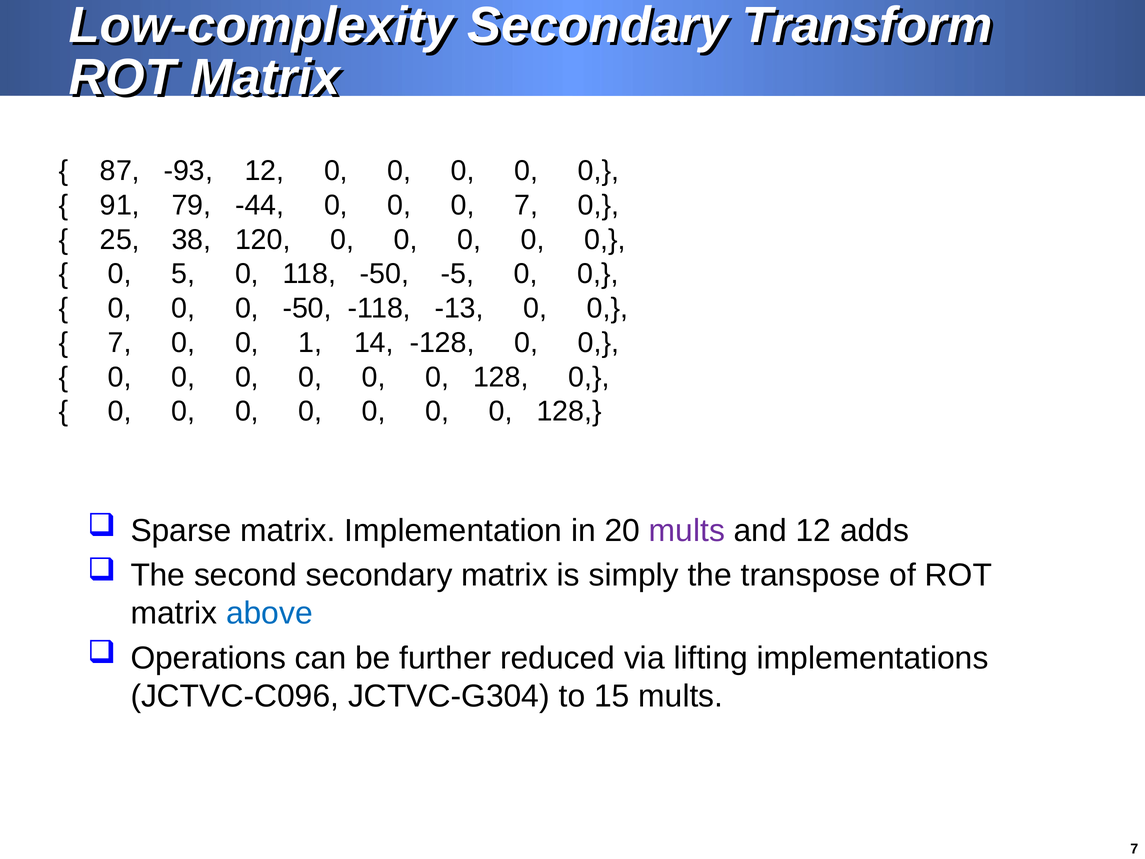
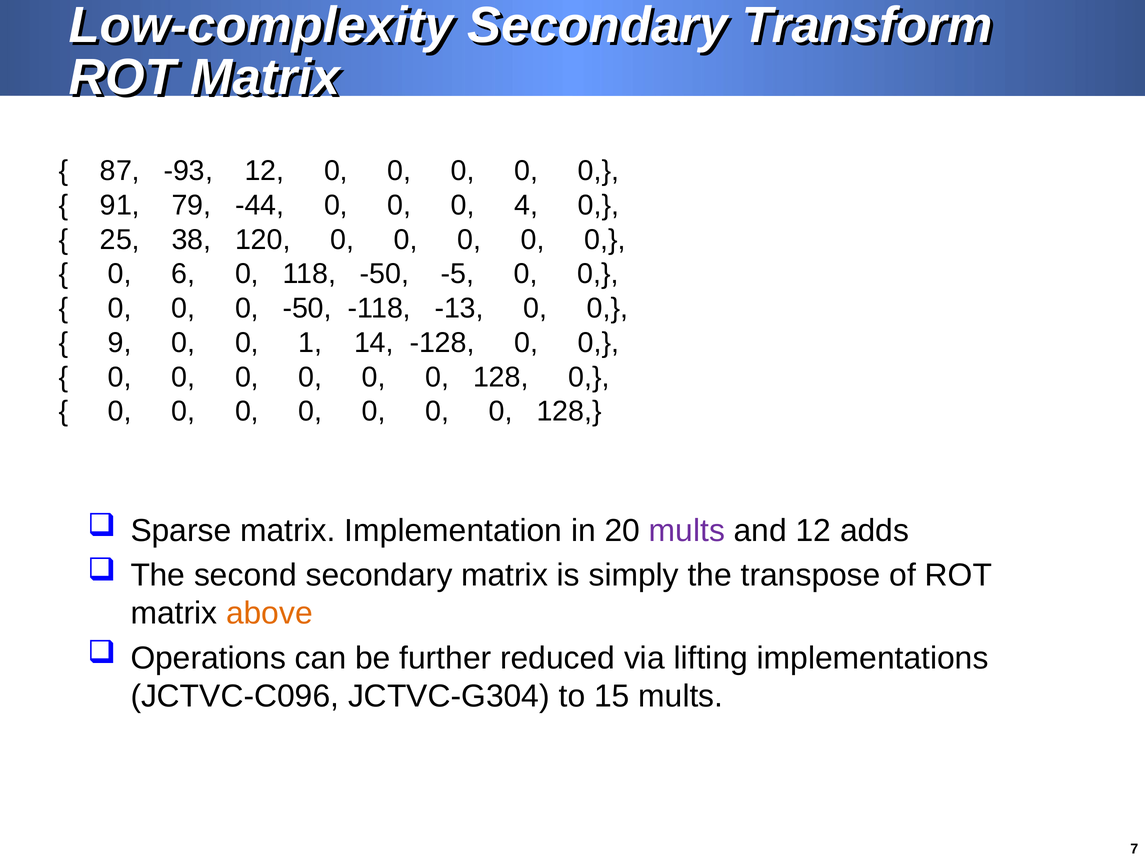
0 7: 7 -> 4 (526, 205)
5: 5 -> 6 (183, 274)
7: 7 -> 9 (120, 343)
above colour: blue -> orange (269, 613)
